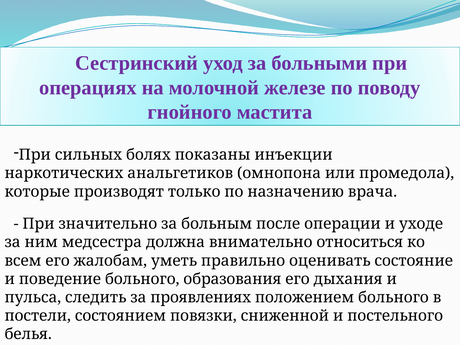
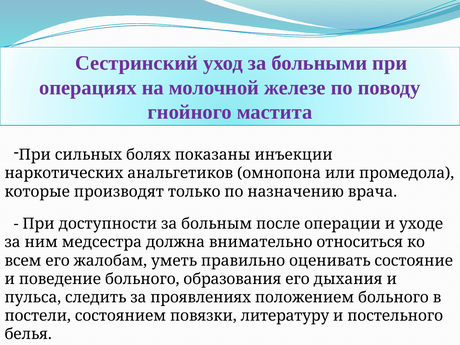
значительно: значительно -> доступности (108, 224)
сниженной: сниженной -> литературу (285, 316)
